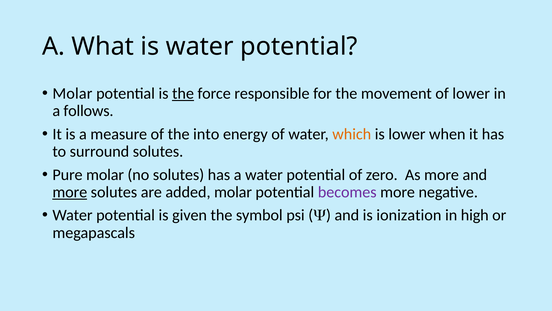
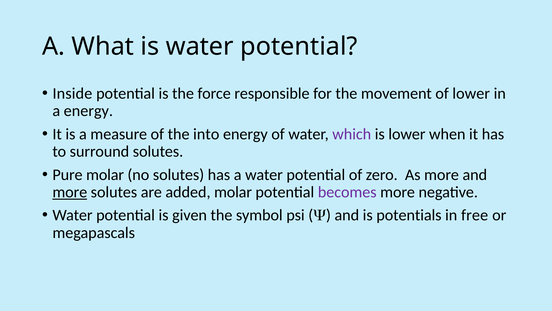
Molar: Molar -> Inside (72, 93)
the underline: present -> none (183, 93)
a follows: follows -> energy (88, 111)
which colour: orange -> purple (352, 134)
ionization: ionization -> potentials (409, 215)
high: high -> free (475, 215)
